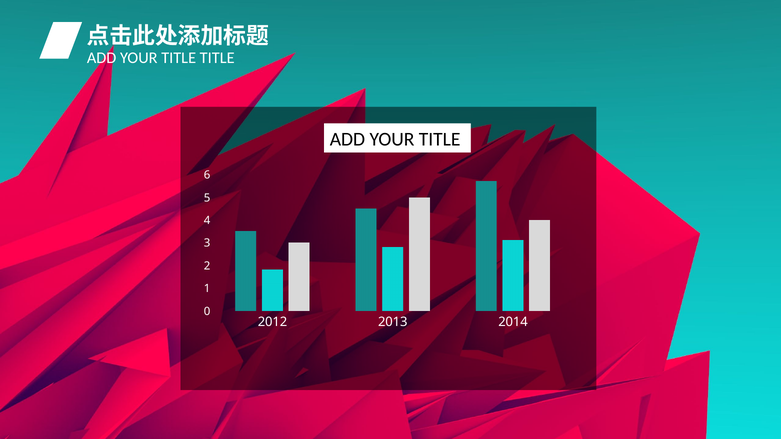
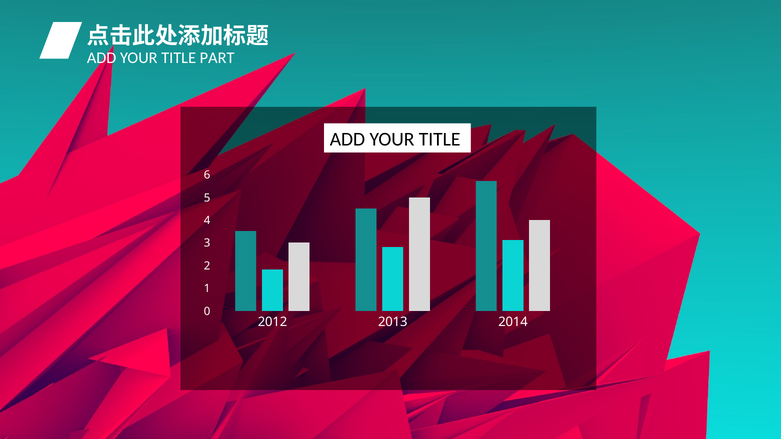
TITLE TITLE: TITLE -> PART (217, 58)
